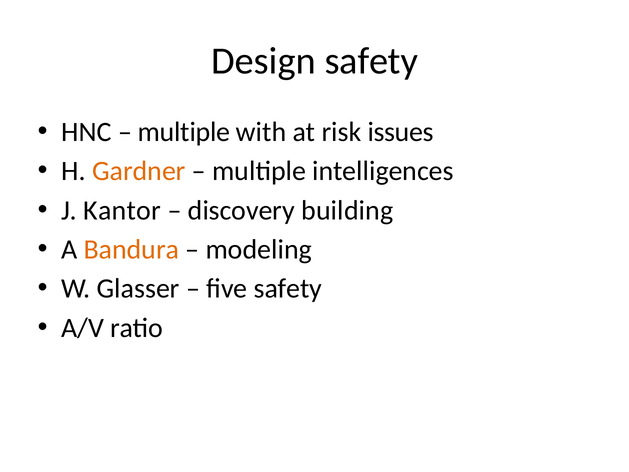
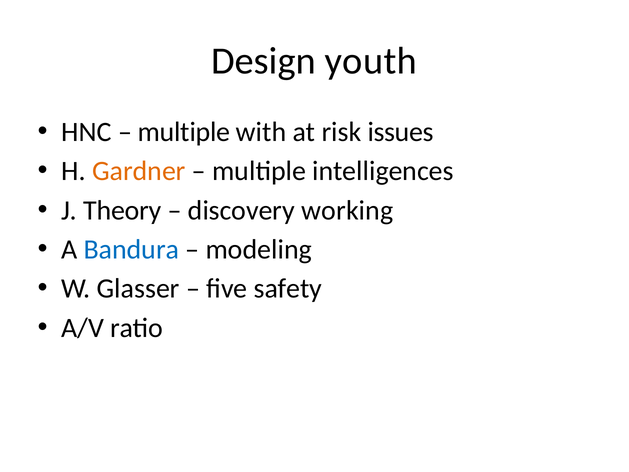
Design safety: safety -> youth (371, 61)
Kantor: Kantor -> Theory (122, 210)
building: building -> working (347, 210)
Bandura colour: orange -> blue (131, 249)
